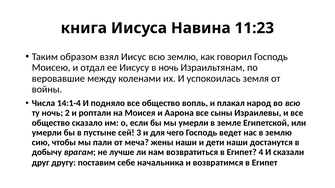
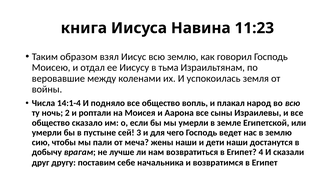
в ночь: ночь -> тьма (168, 68)
